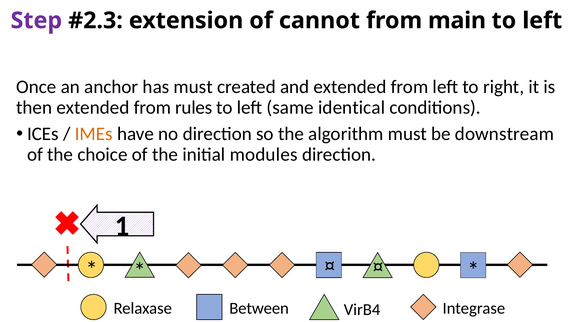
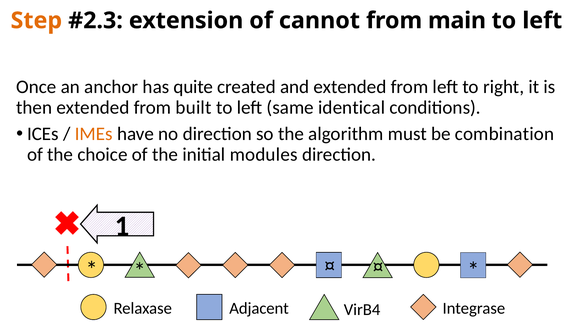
Step colour: purple -> orange (36, 21)
has must: must -> quite (193, 87)
rules: rules -> built (194, 108)
downstream: downstream -> combination (504, 134)
Between: Between -> Adjacent (259, 309)
